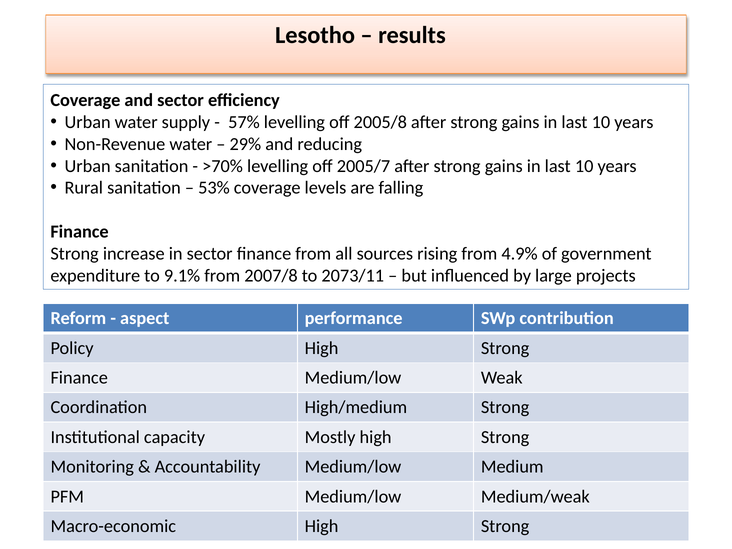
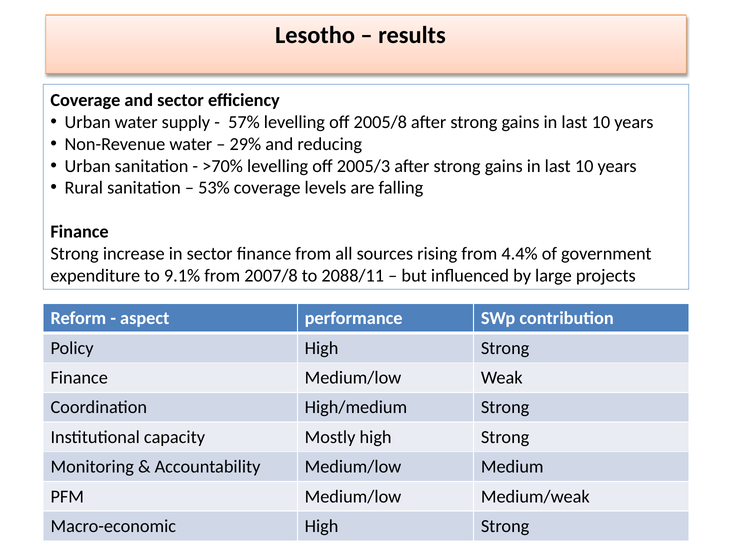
2005/7: 2005/7 -> 2005/3 (364, 166)
4.9%: 4.9% -> 4.4% (519, 254)
2073/11: 2073/11 -> 2088/11 (353, 276)
